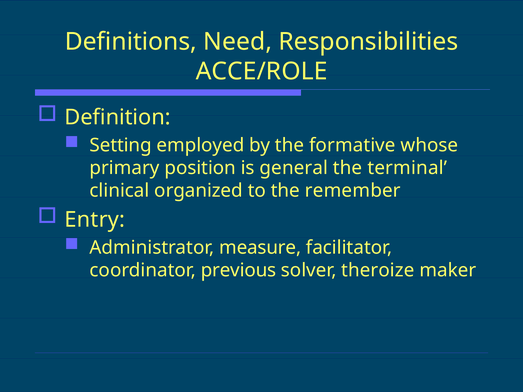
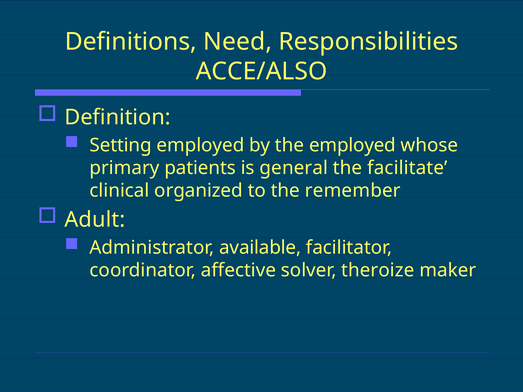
ACCE/ROLE: ACCE/ROLE -> ACCE/ALSO (262, 71)
the formative: formative -> employed (352, 145)
position: position -> patients (200, 168)
terminal: terminal -> facilitate (407, 168)
Entry: Entry -> Adult (95, 220)
measure: measure -> available (260, 248)
previous: previous -> affective (238, 270)
